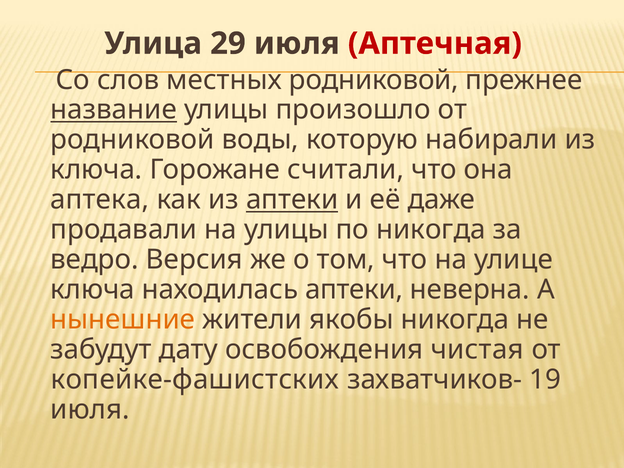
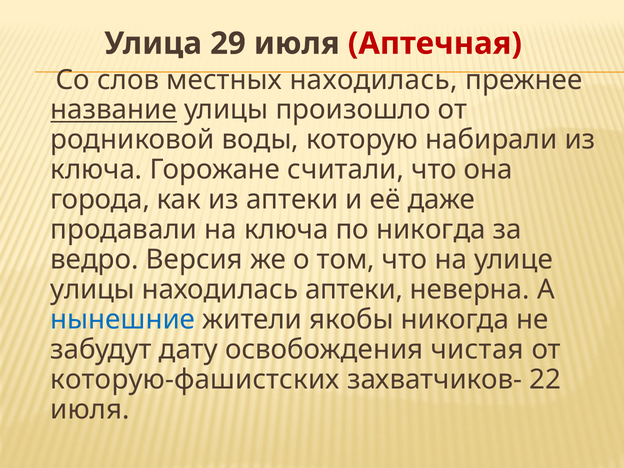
местных родниковой: родниковой -> находилась (374, 80)
аптека: аптека -> города (100, 200)
аптеки underline: present -> none (292, 200)
на улицы: улицы -> ключа (286, 230)
ключа: ключа -> улицы (93, 290)
нынешние colour: orange -> blue (123, 320)
копейке-фашистских: копейке-фашистских -> которую-фашистских (195, 380)
19: 19 -> 22 (545, 380)
